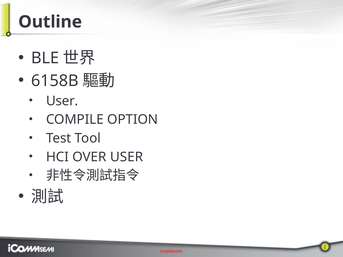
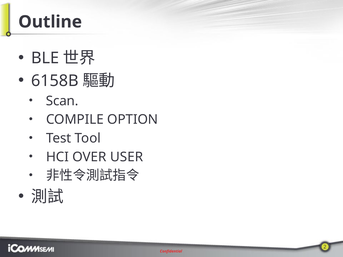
User: User -> Scan (62, 101)
